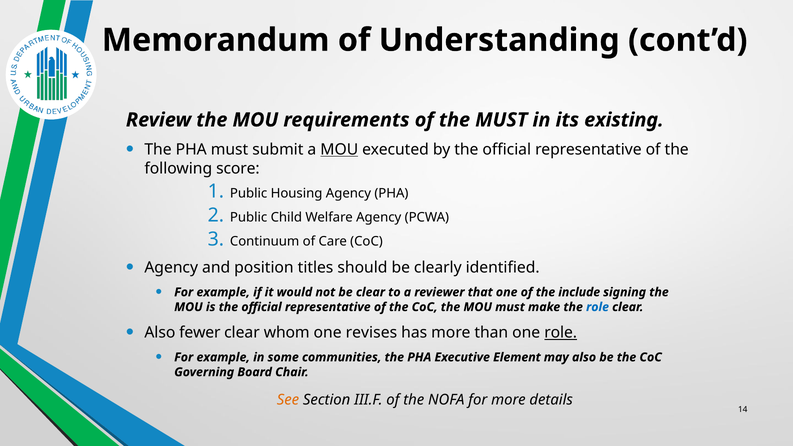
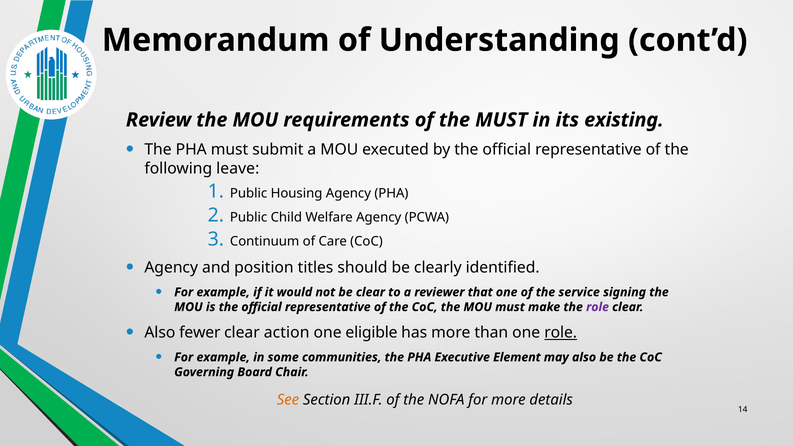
MOU underline: present -> none (339, 150)
score: score -> leave (238, 168)
include: include -> service (579, 292)
role colour: blue -> purple (598, 307)
whom: whom -> action (287, 333)
revises: revises -> eligible (372, 333)
